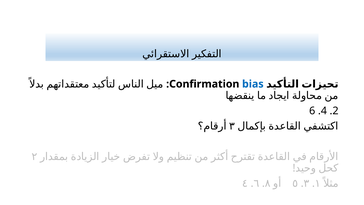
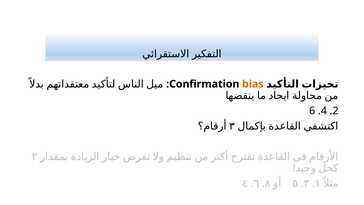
bias colour: blue -> orange (253, 84)
